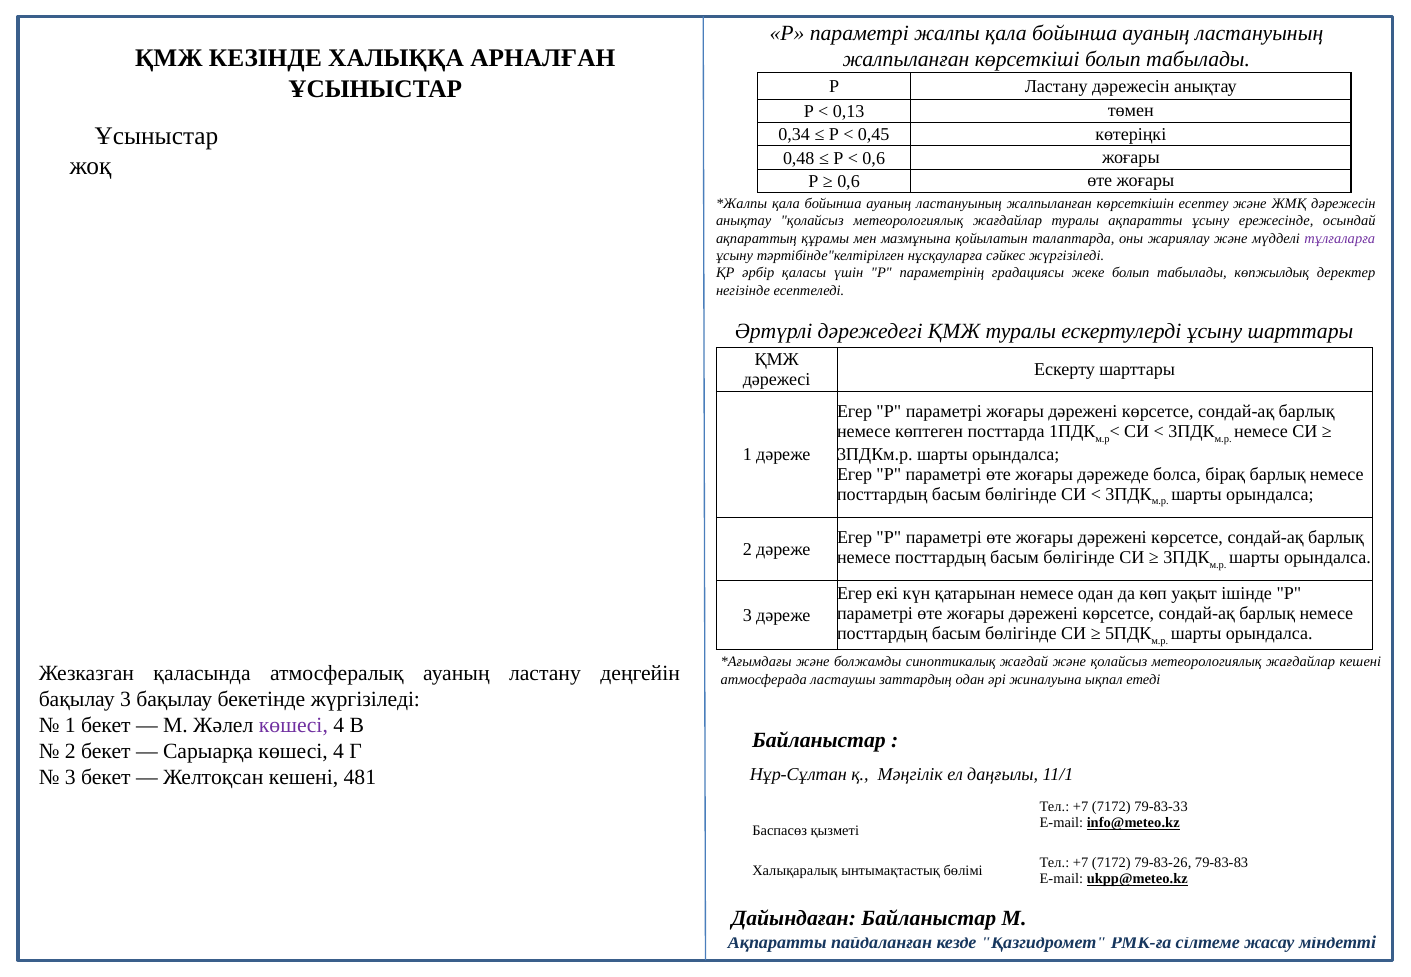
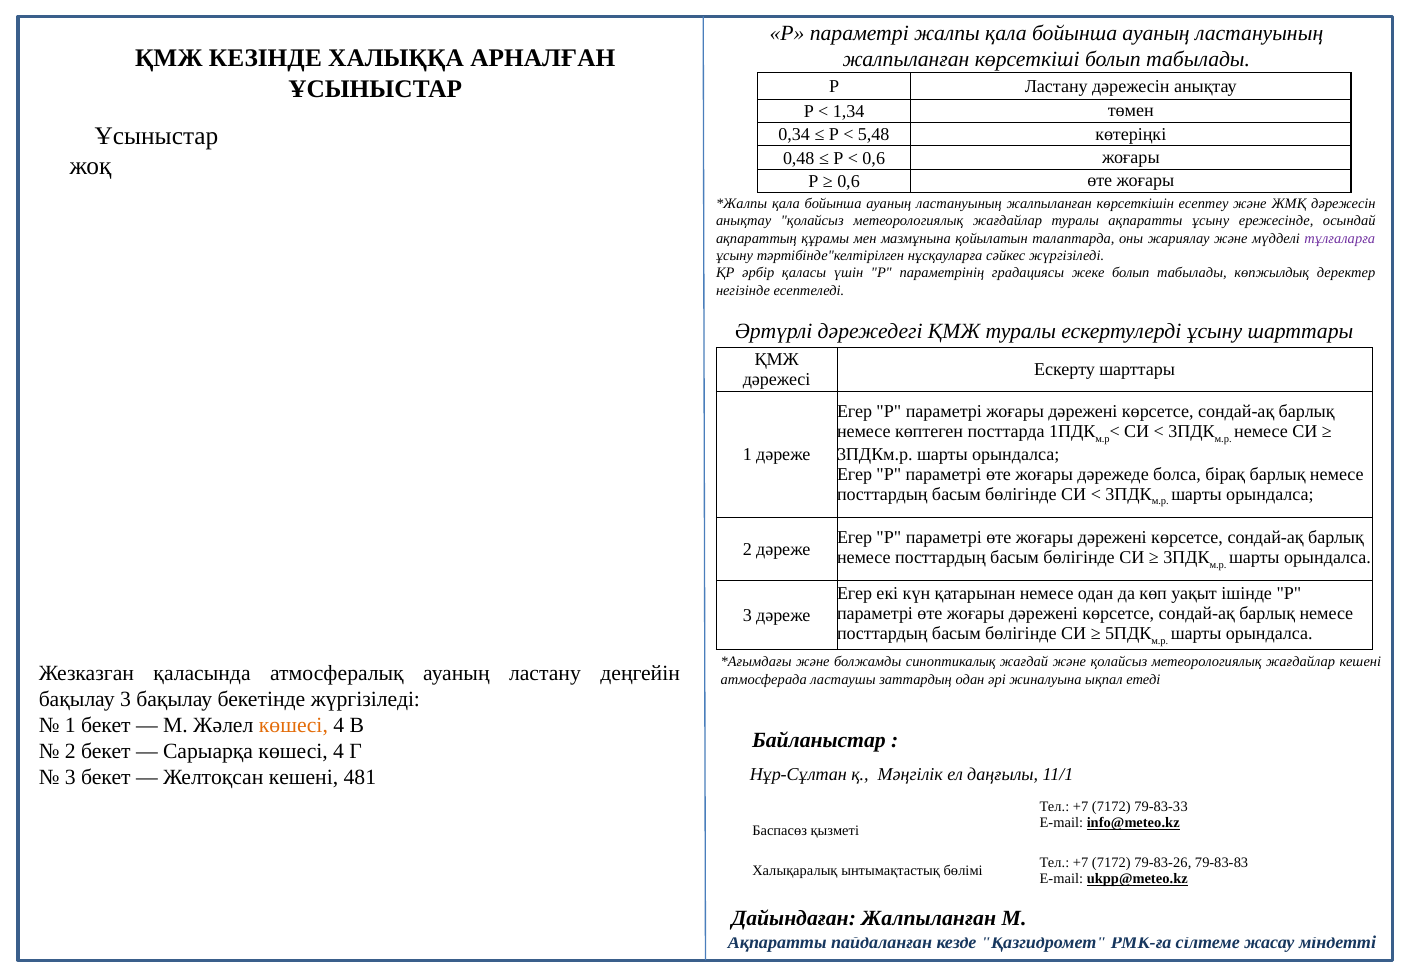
0,13: 0,13 -> 1,34 (849, 112)
0,45: 0,45 -> 5,48 (874, 135)
көшесі colour: purple -> orange (293, 725)
Дайындаған Байланыстар: Байланыстар -> Жалпыланған (929, 919)
